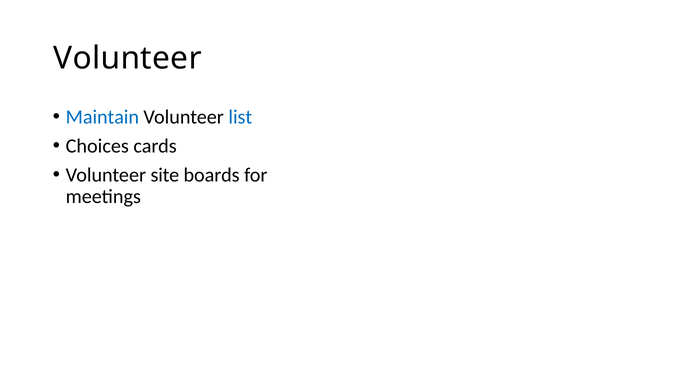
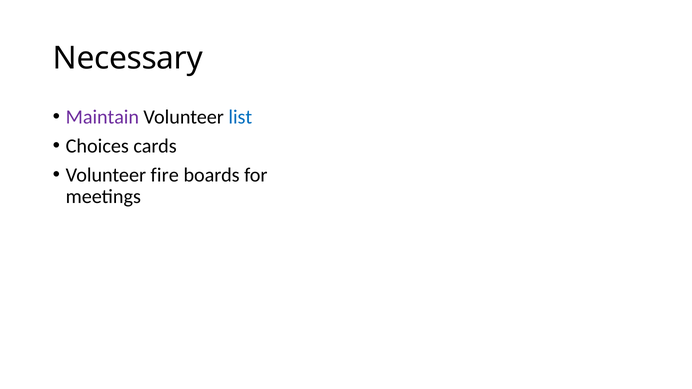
Volunteer: Volunteer -> Necessary (128, 58)
Maintain colour: blue -> purple (102, 117)
site: site -> fire (165, 175)
